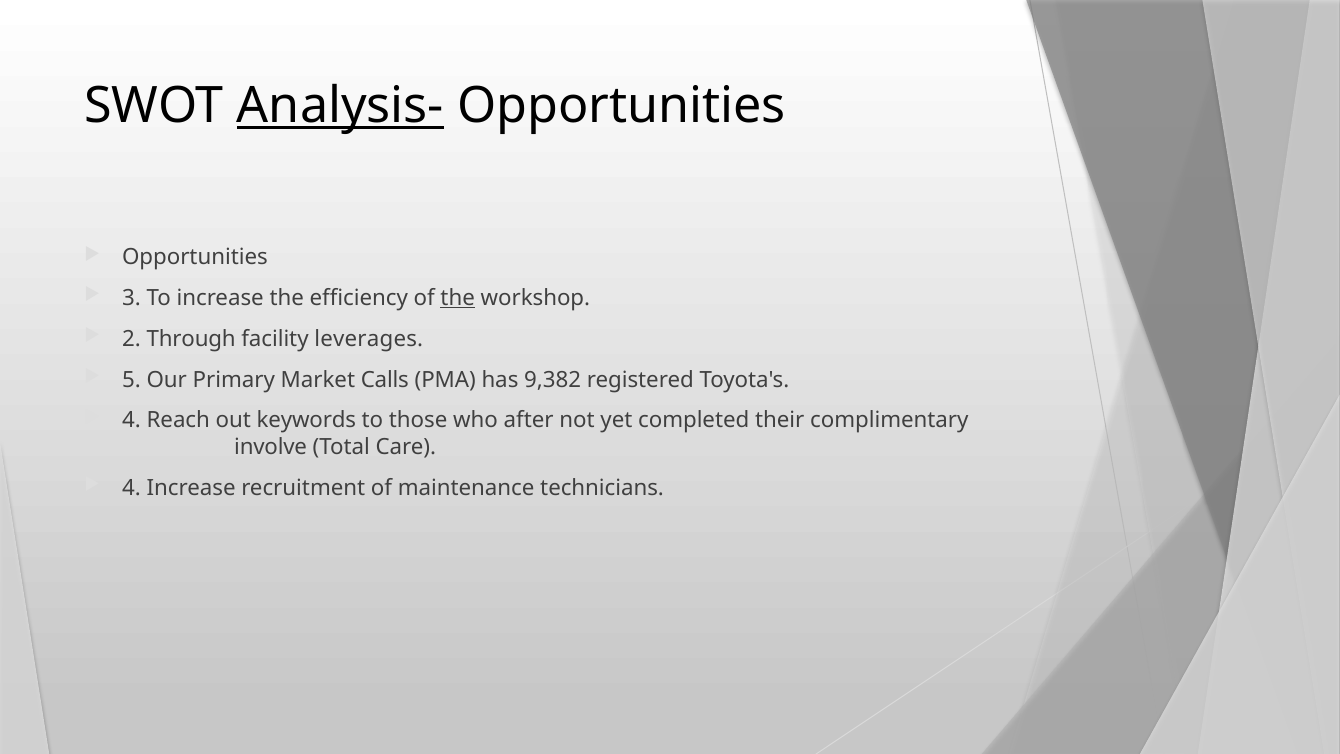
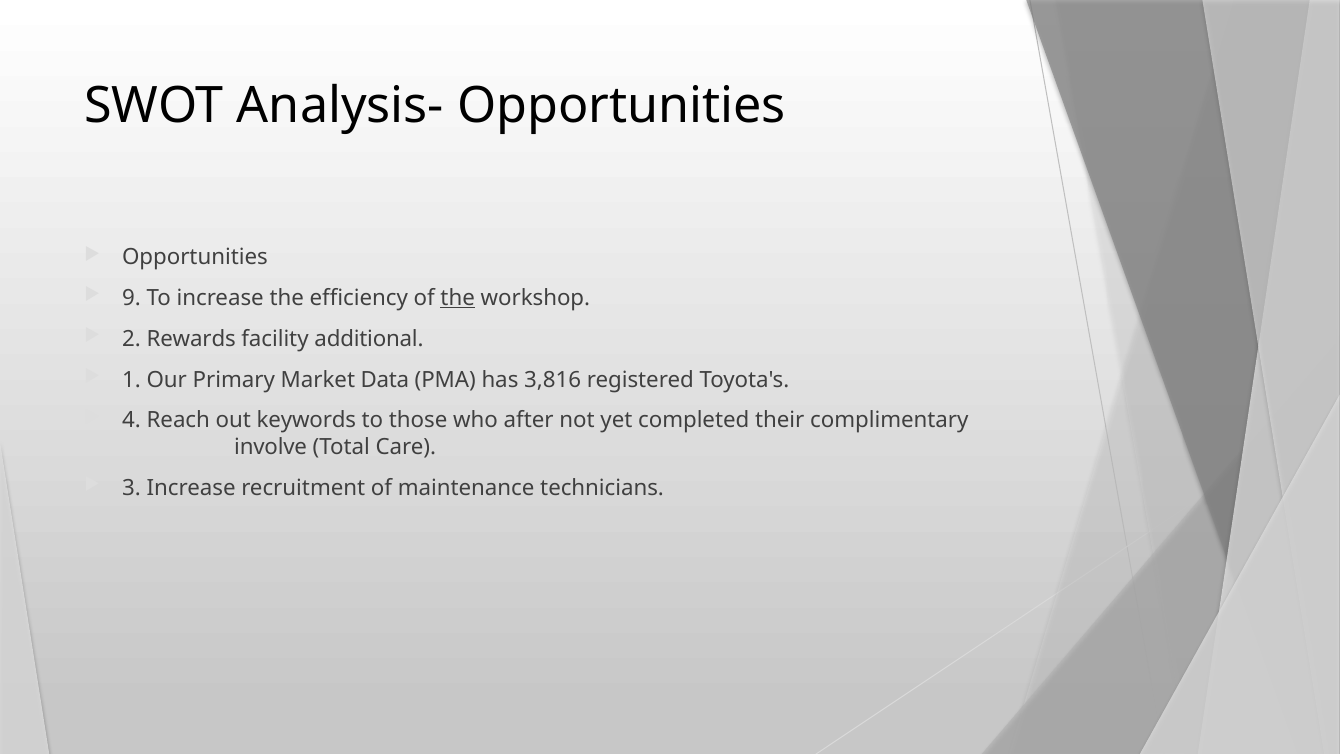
Analysis- underline: present -> none (340, 106)
3: 3 -> 9 (132, 298)
Through: Through -> Rewards (191, 339)
leverages: leverages -> additional (369, 339)
5: 5 -> 1 (132, 380)
Calls: Calls -> Data (385, 380)
9,382: 9,382 -> 3,816 (553, 380)
4: 4 -> 3 (132, 488)
